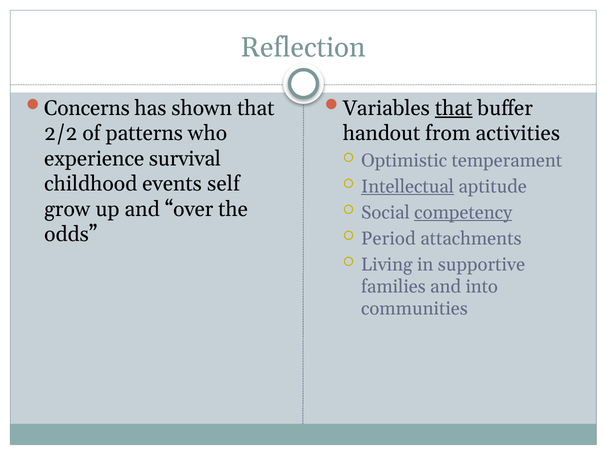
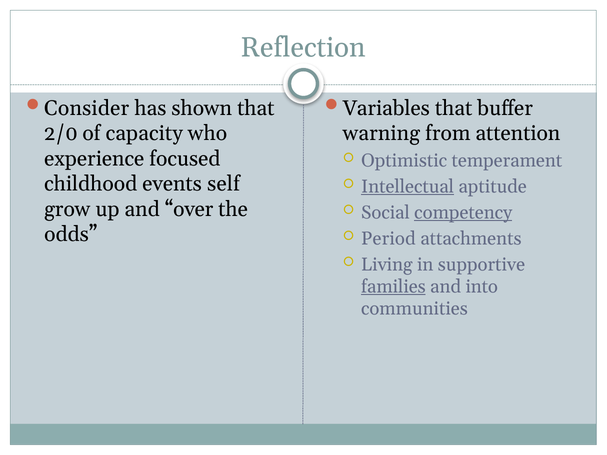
Concerns: Concerns -> Consider (87, 108)
that underline: present -> none (454, 108)
2/2: 2/2 -> 2/0 (61, 133)
patterns: patterns -> capacity (144, 133)
handout: handout -> warning (381, 133)
activities: activities -> attention (518, 133)
survival: survival -> focused (185, 159)
families underline: none -> present (393, 287)
